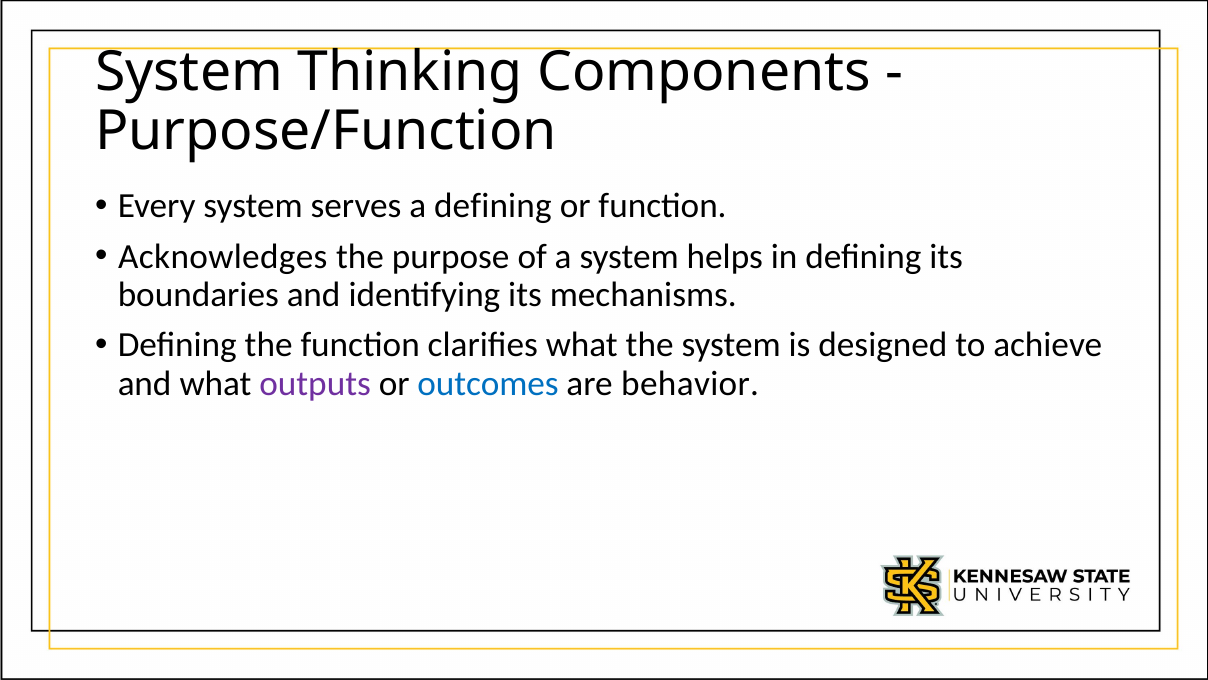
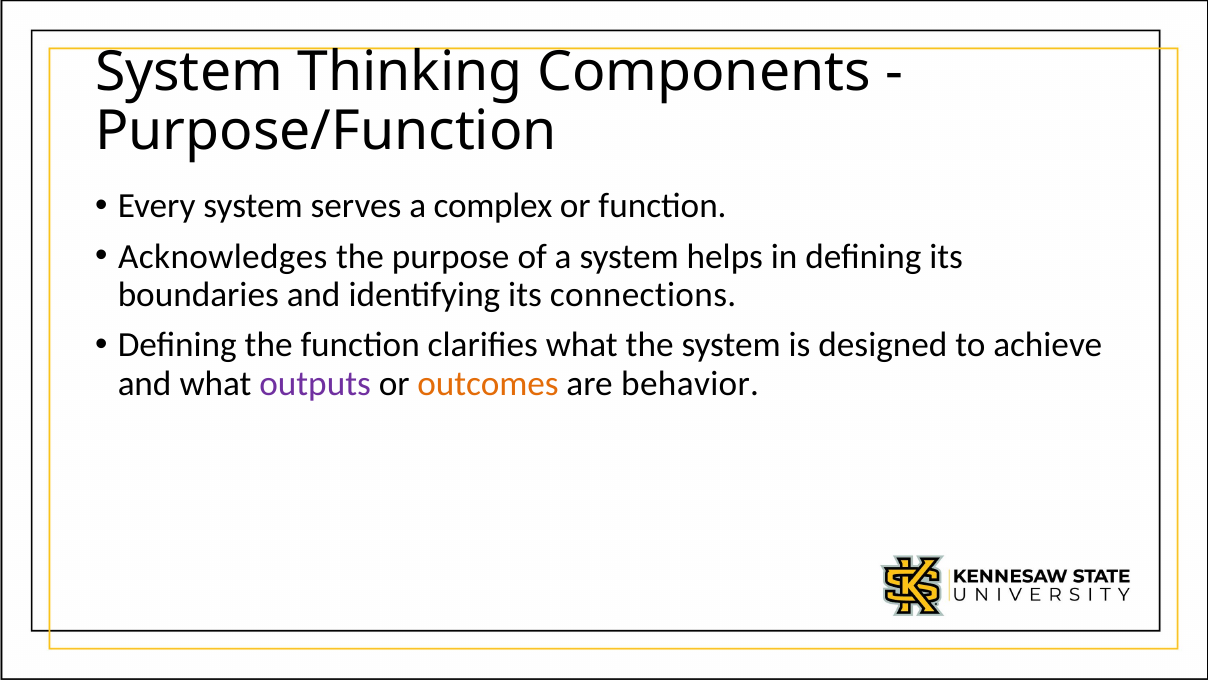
a defining: defining -> complex (493, 206)
mechanisms: mechanisms -> connections (643, 294)
outcomes colour: blue -> orange (488, 383)
